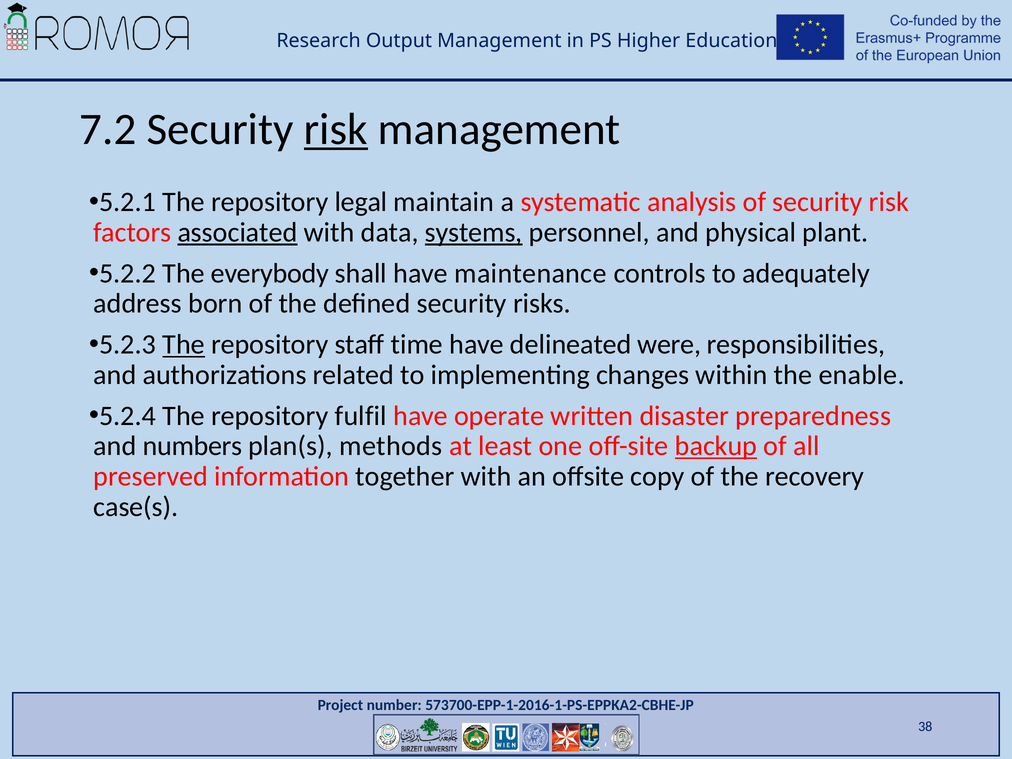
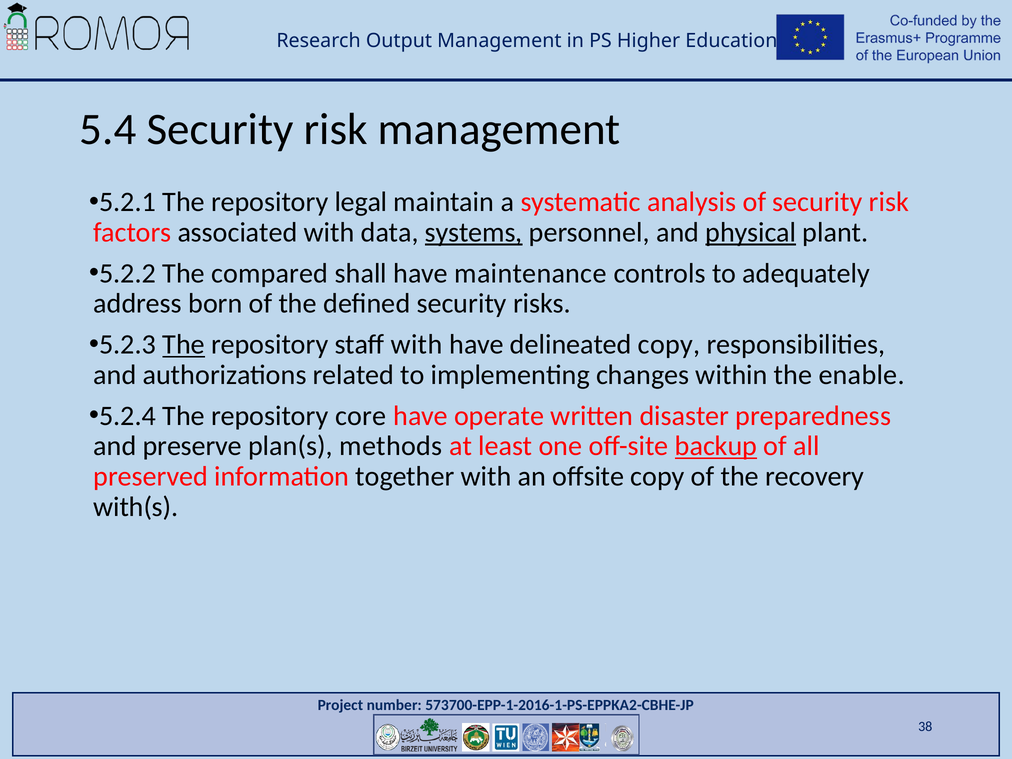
7.2: 7.2 -> 5.4 (108, 129)
risk underline: present -> none (336, 129)
associated underline: present -> none (238, 232)
physical underline: none -> present (751, 232)
everybody: everybody -> compared (270, 273)
staff time: time -> with (417, 345)
delineated were: were -> copy (669, 345)
fulfil: fulfil -> core (361, 416)
numbers: numbers -> preserve (192, 446)
case(s: case(s -> with(s (136, 507)
